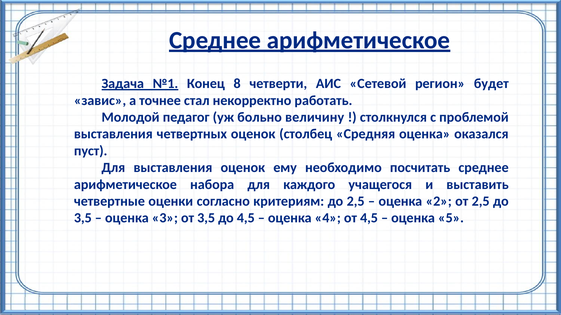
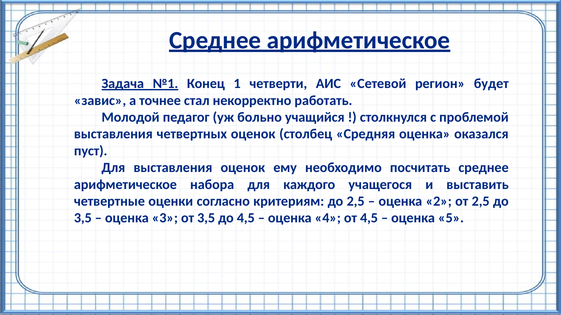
8: 8 -> 1 (237, 84)
величину: величину -> учащийся (315, 117)
